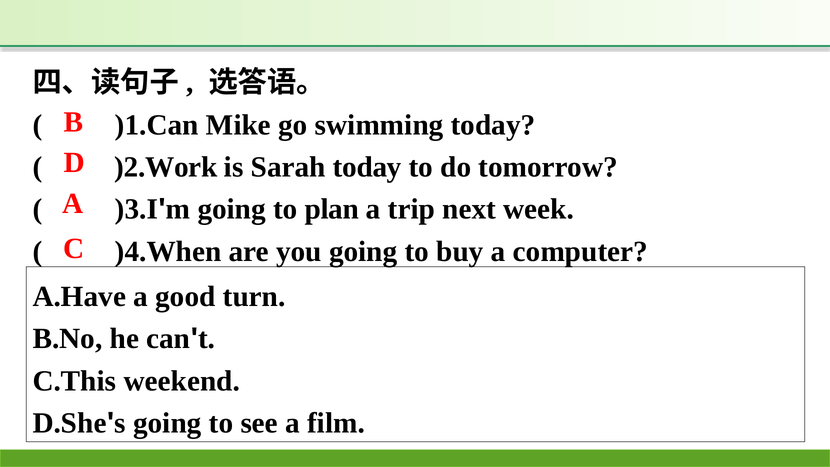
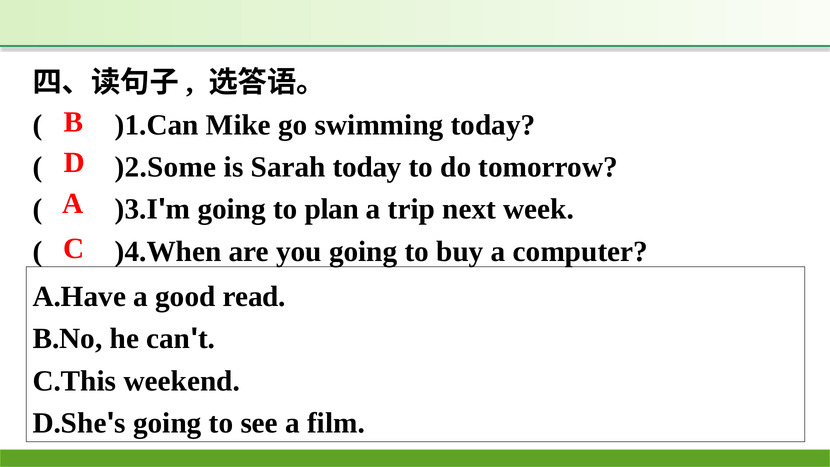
)2.Work: )2.Work -> )2.Some (166, 167)
turn: turn -> read (254, 296)
